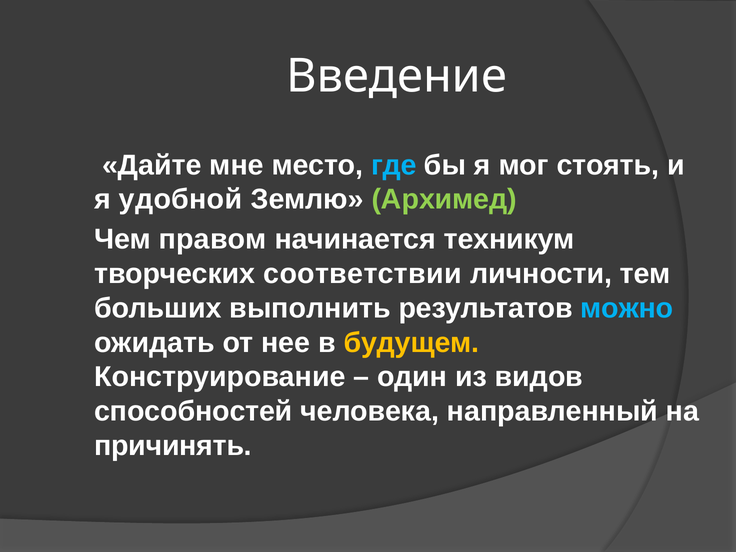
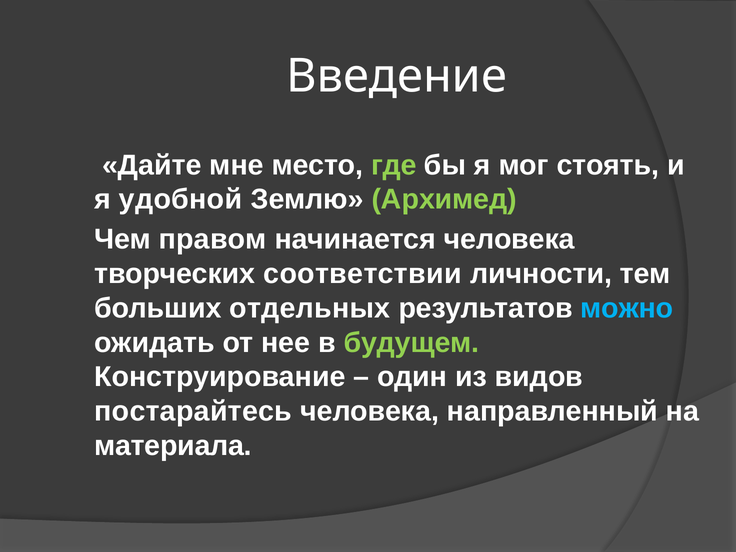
где colour: light blue -> light green (394, 165)
начинается техникум: техникум -> человека (509, 240)
выполнить: выполнить -> отдельных (310, 308)
будущем colour: yellow -> light green (411, 343)
способностей: способностей -> постарайтесь (193, 411)
причинять: причинять -> материала (173, 446)
